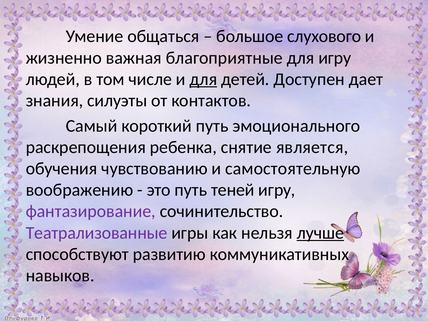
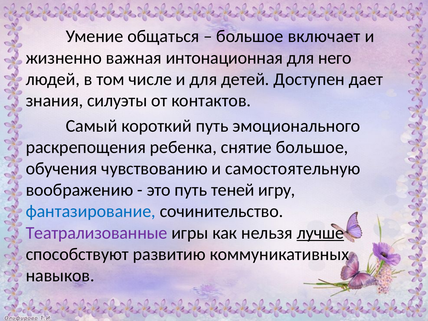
слухового: слухового -> включает (324, 36)
благоприятные: благоприятные -> интонационная (224, 58)
для игру: игру -> него (335, 58)
для underline: present -> none (203, 79)
снятие является: является -> большое (312, 147)
фантазирование colour: purple -> blue (91, 211)
